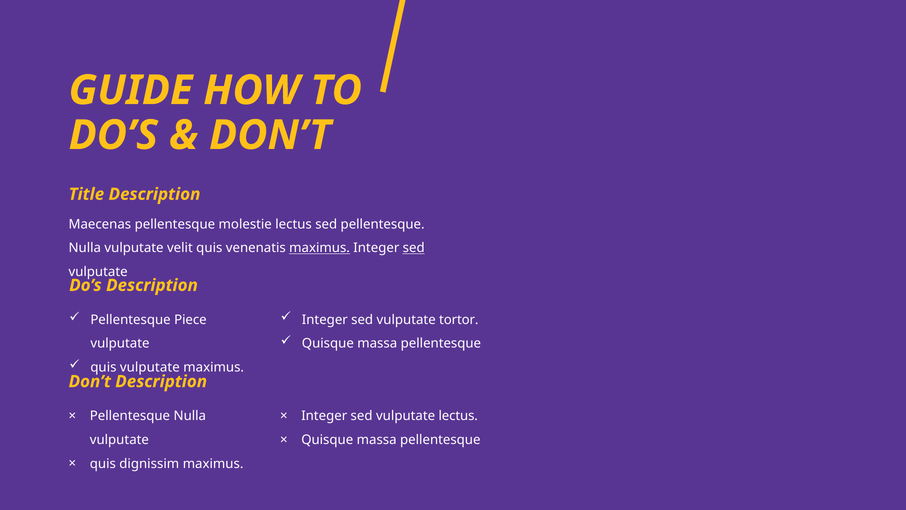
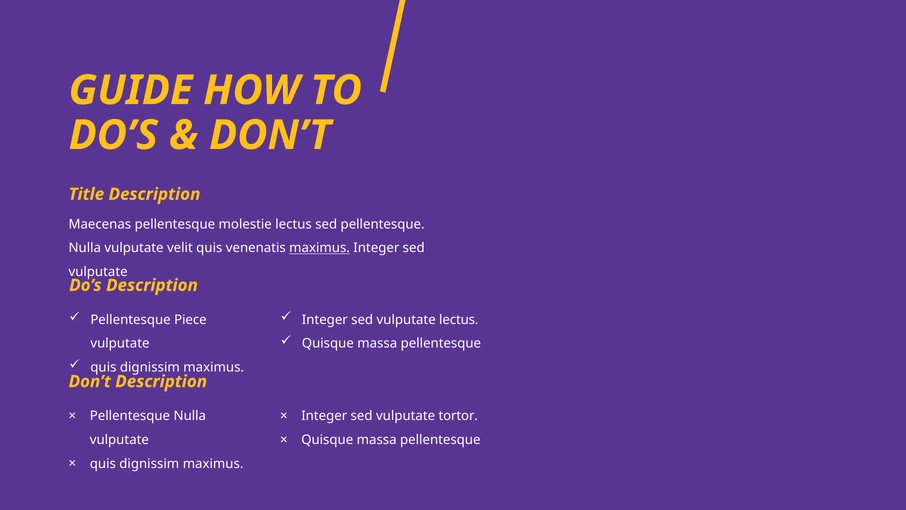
sed underline: present -> none (414, 248)
vulputate tortor: tortor -> lectus (459, 320)
vulputate: vulputate -> dignissim (150, 367)
vulputate lectus: lectus -> tortor (458, 416)
